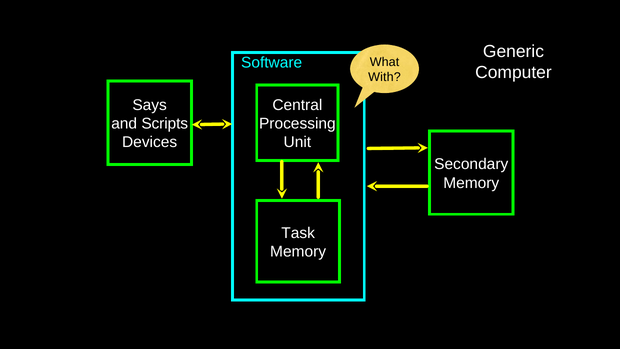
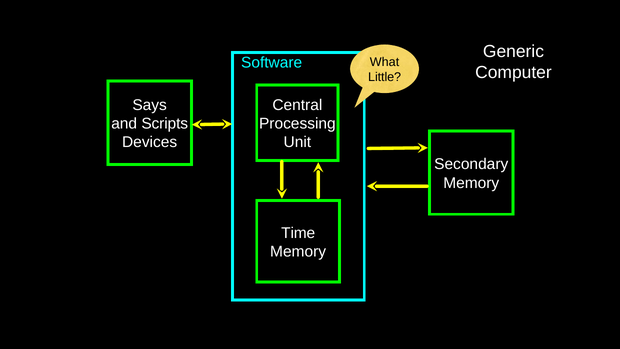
With: With -> Little (385, 77)
Task: Task -> Time (298, 233)
